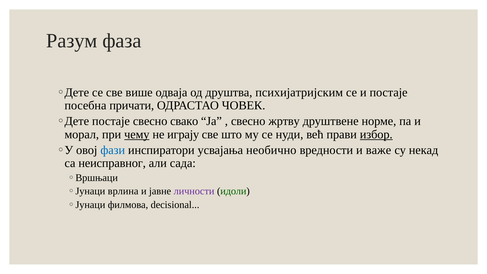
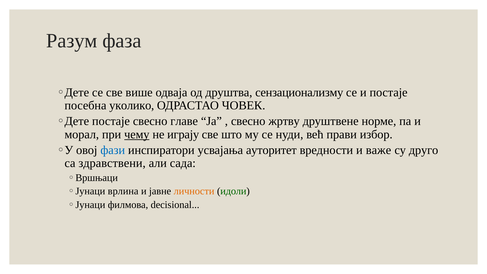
психијатријским: психијатријским -> сензационализму (299, 92)
причати: причати -> уколико (132, 105)
свако: свако -> главе (184, 121)
избор underline: present -> none (376, 134)
необично: необично -> ауторитет (271, 150)
некад: некад -> друго (424, 150)
неисправног: неисправног -> здравствени (112, 163)
личности colour: purple -> orange (194, 191)
